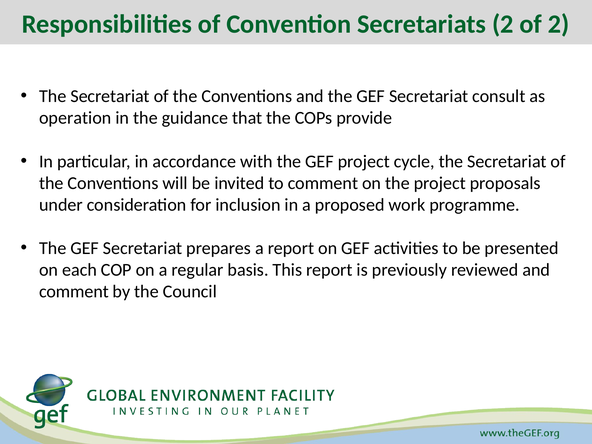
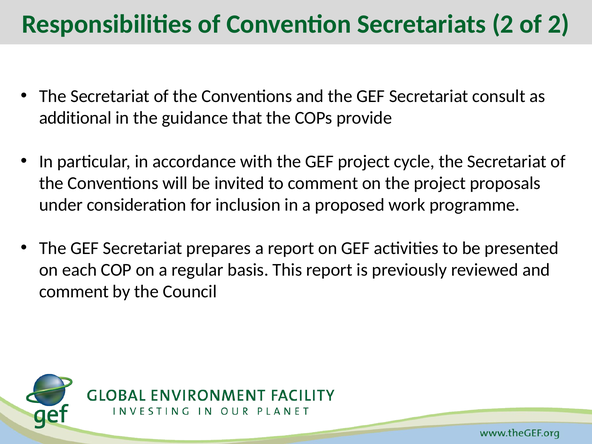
operation: operation -> additional (75, 118)
